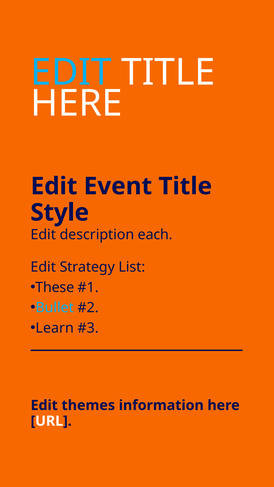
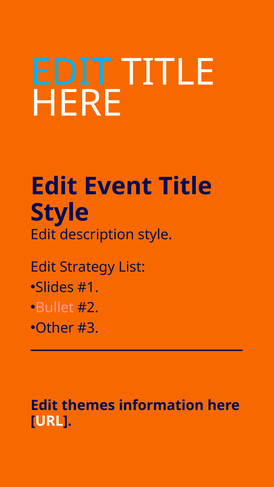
description each: each -> style (155, 234)
These: These -> Slides (55, 287)
Bullet colour: light blue -> pink (55, 307)
Learn: Learn -> Other (55, 328)
